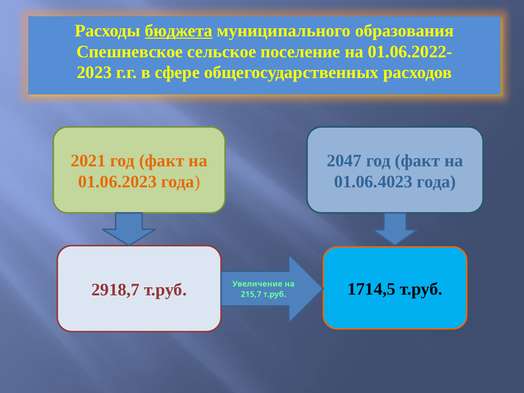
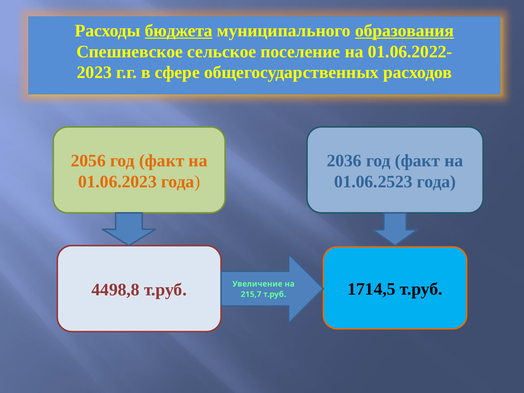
образования underline: none -> present (405, 31)
2021: 2021 -> 2056 (88, 161)
2047: 2047 -> 2036 (344, 161)
01.06.4023: 01.06.4023 -> 01.06.2523 (373, 182)
2918,7: 2918,7 -> 4498,8 (116, 290)
